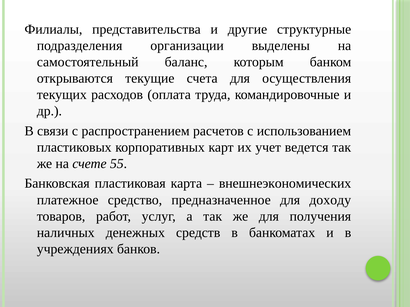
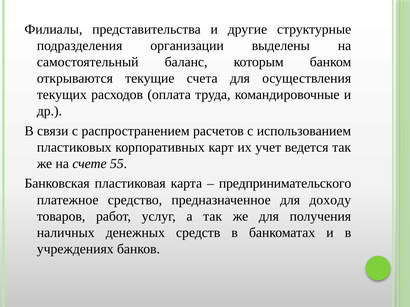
внешнеэкономических: внешнеэкономических -> предпринимательского (285, 184)
